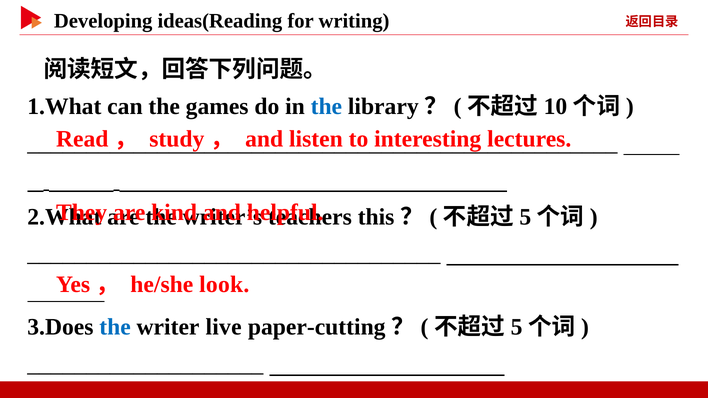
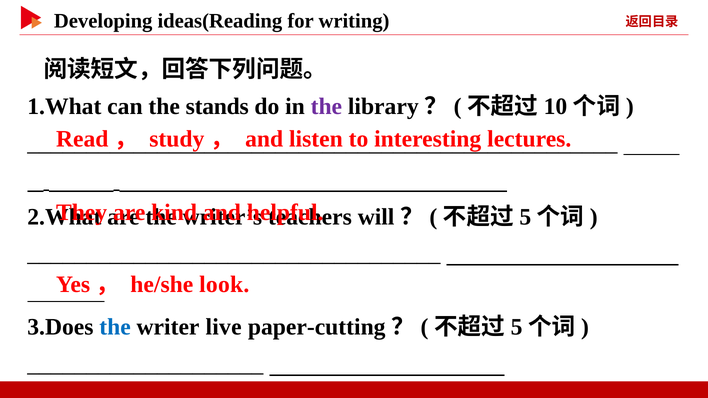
games: games -> stands (217, 106)
the colour: blue -> purple (326, 106)
this: this -> will (376, 217)
